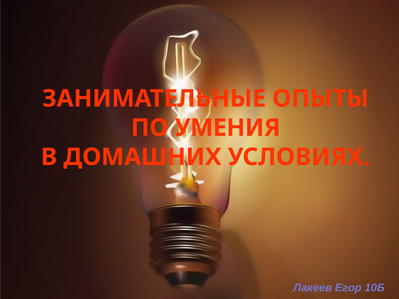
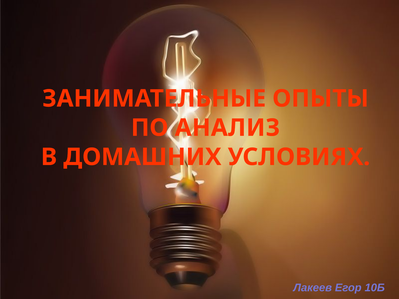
УМЕНИЯ: УМЕНИЯ -> АНАЛИЗ (227, 128)
